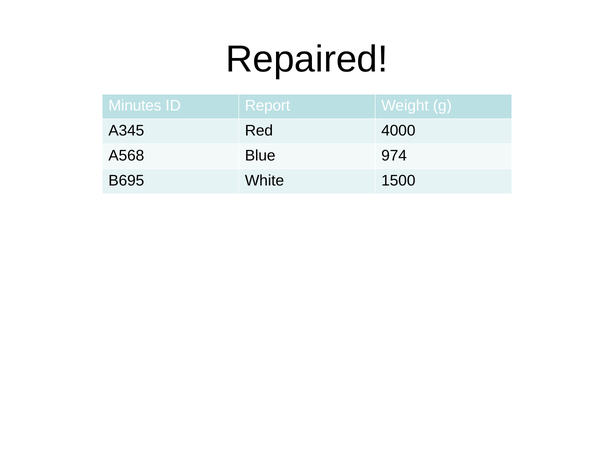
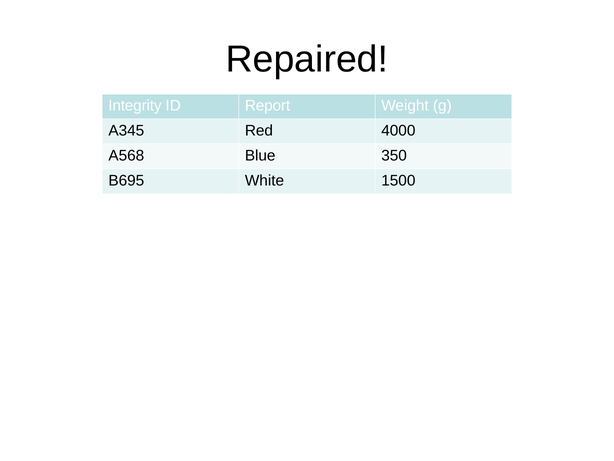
Minutes: Minutes -> Integrity (135, 106)
974: 974 -> 350 (394, 156)
